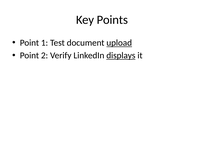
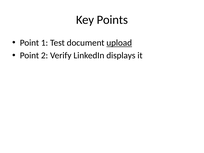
displays underline: present -> none (121, 55)
